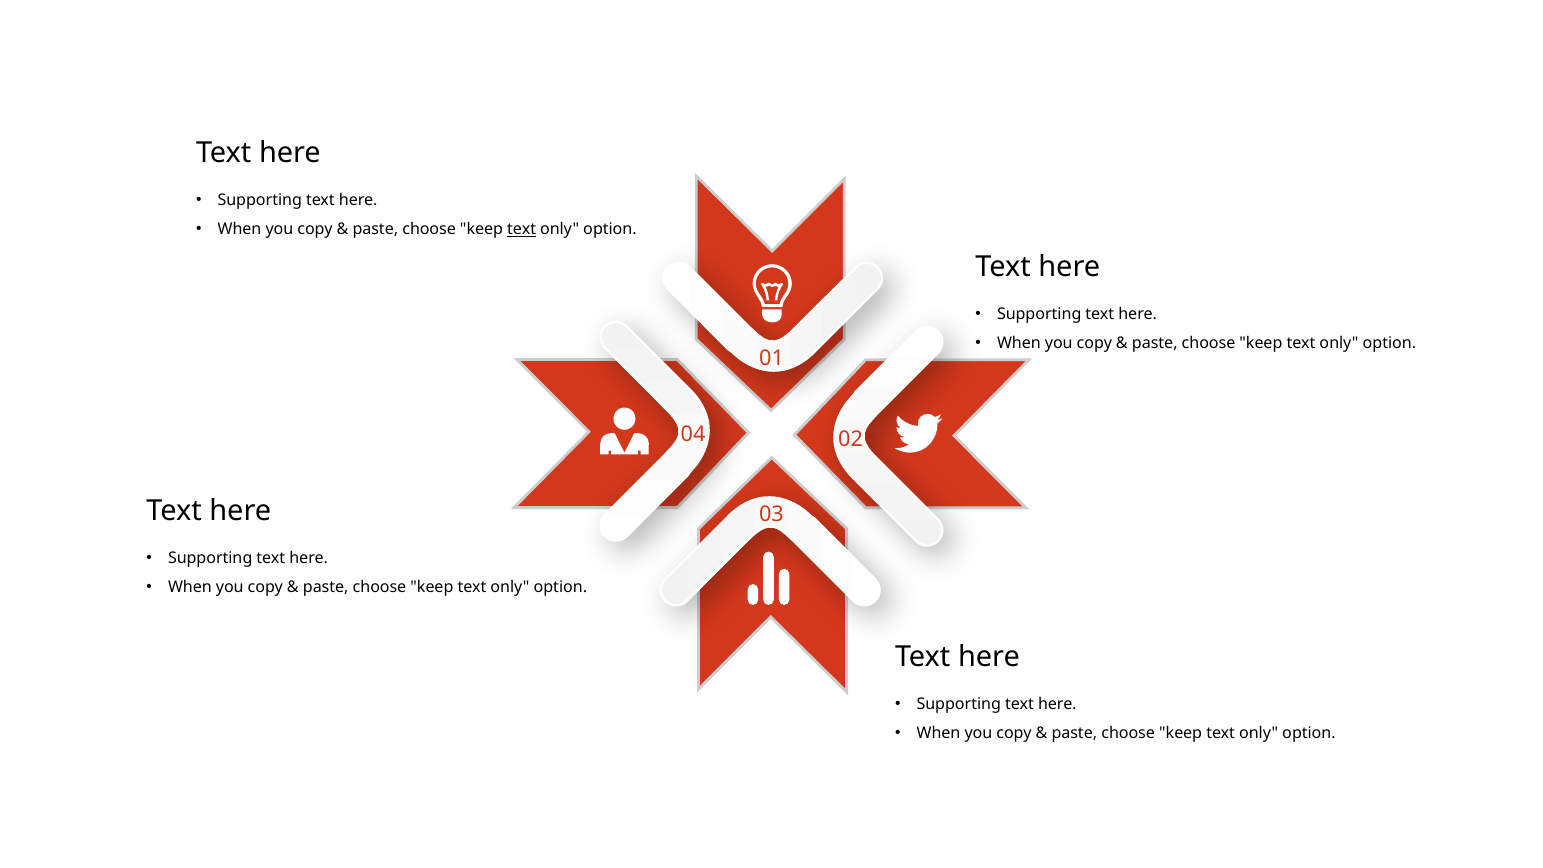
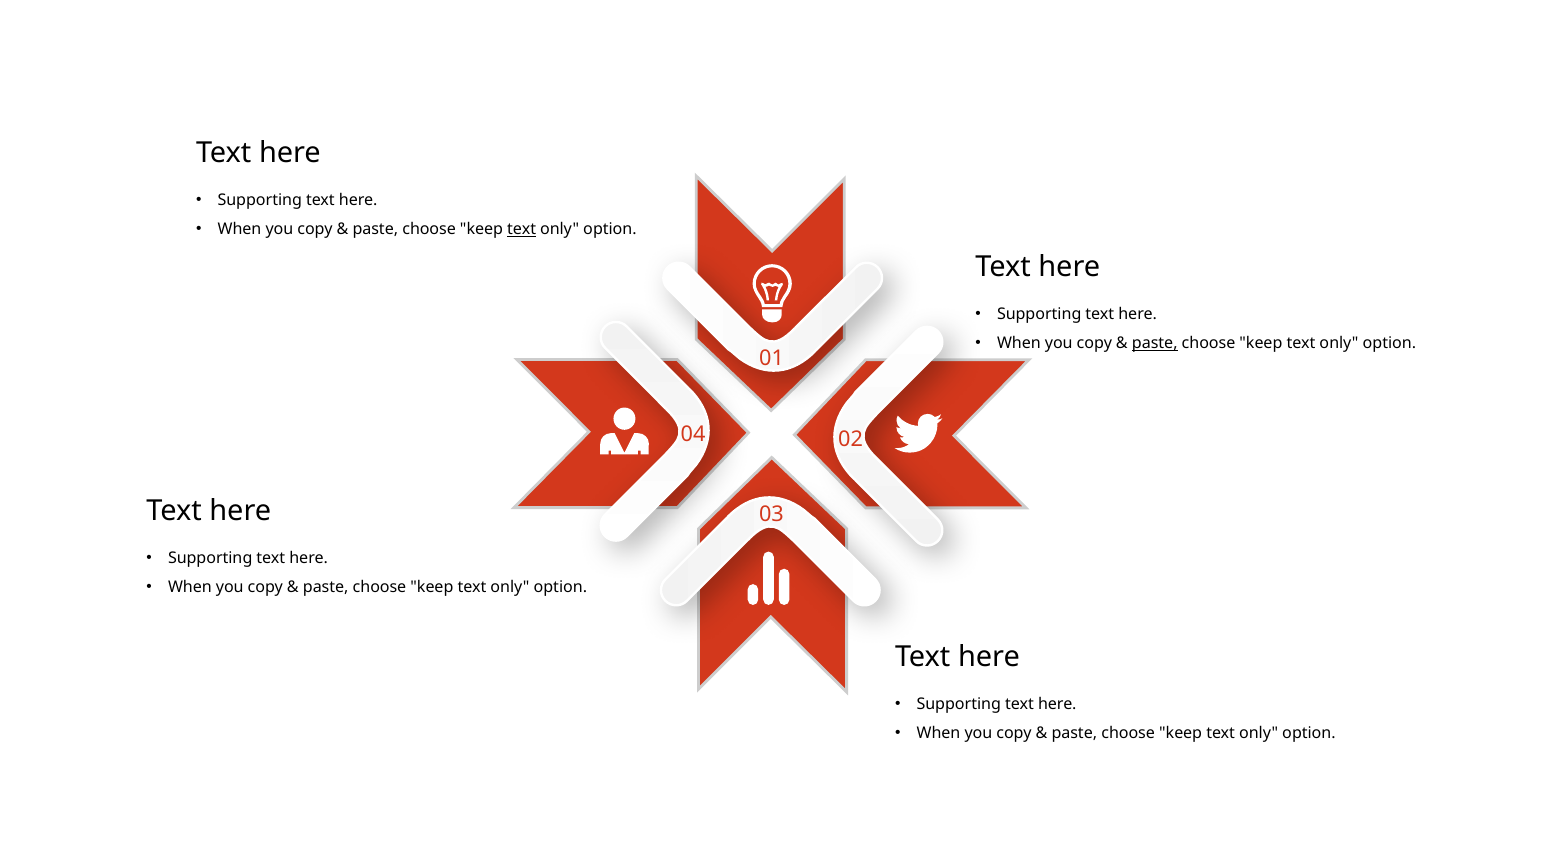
paste underline: none -> present (1155, 344)
